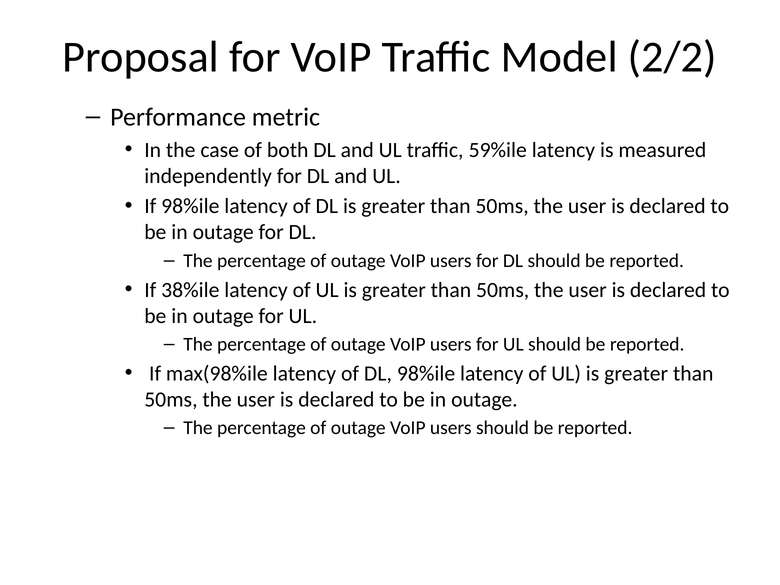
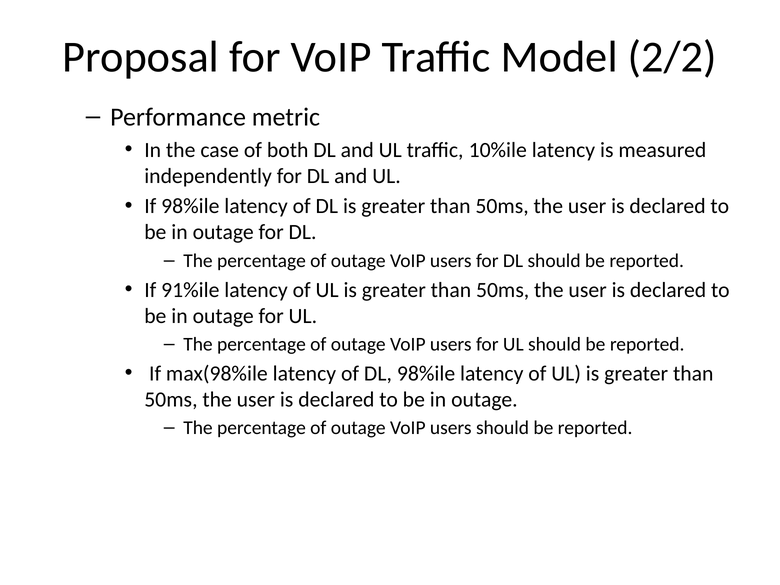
59%ile: 59%ile -> 10%ile (498, 150)
38%ile: 38%ile -> 91%ile (190, 290)
